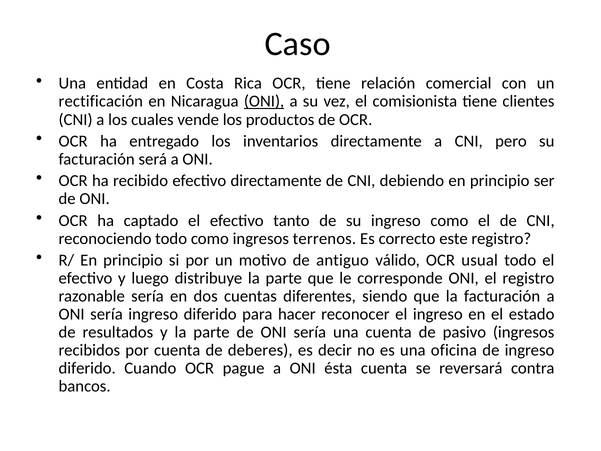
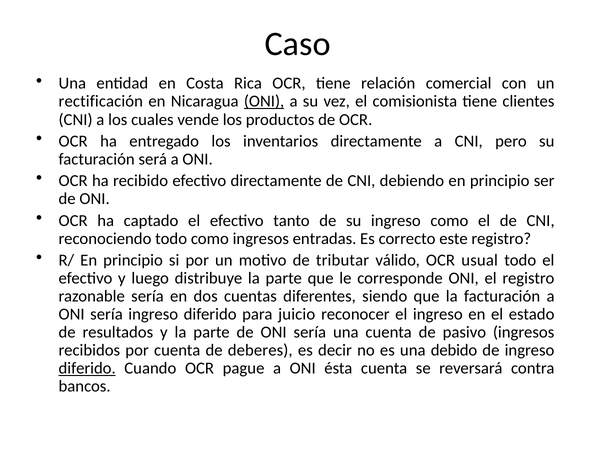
terrenos: terrenos -> entradas (325, 238)
antiguo: antiguo -> tributar (343, 260)
hacer: hacer -> juicio (297, 314)
oficina: oficina -> debido (454, 350)
diferido underline: none -> present (87, 368)
